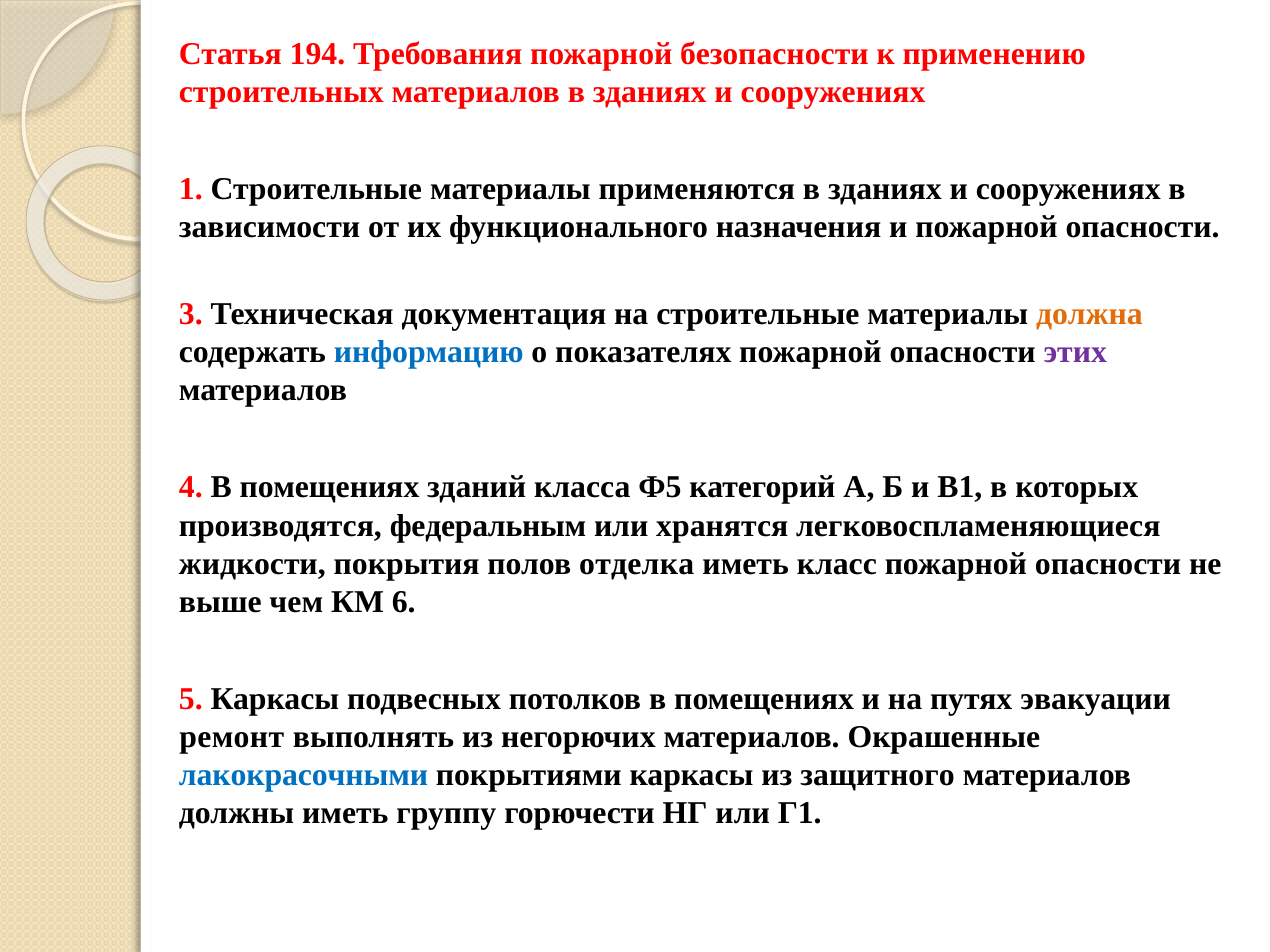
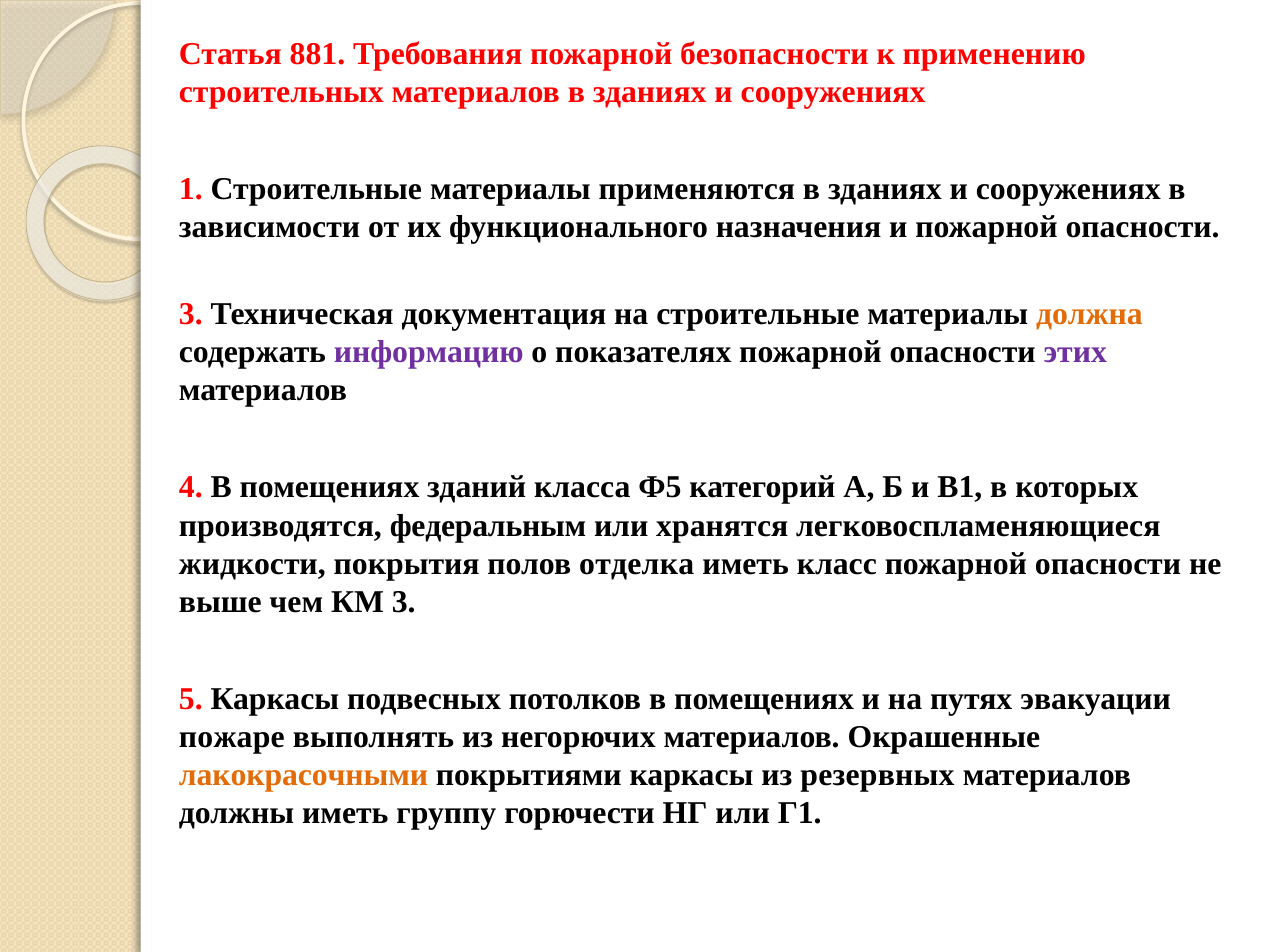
194: 194 -> 881 (317, 54)
информацию colour: blue -> purple (429, 352)
КМ 6: 6 -> 3 (404, 602)
ремонт: ремонт -> пожаре (232, 738)
лакокрасочными colour: blue -> orange (304, 776)
защитного: защитного -> резервных (877, 776)
